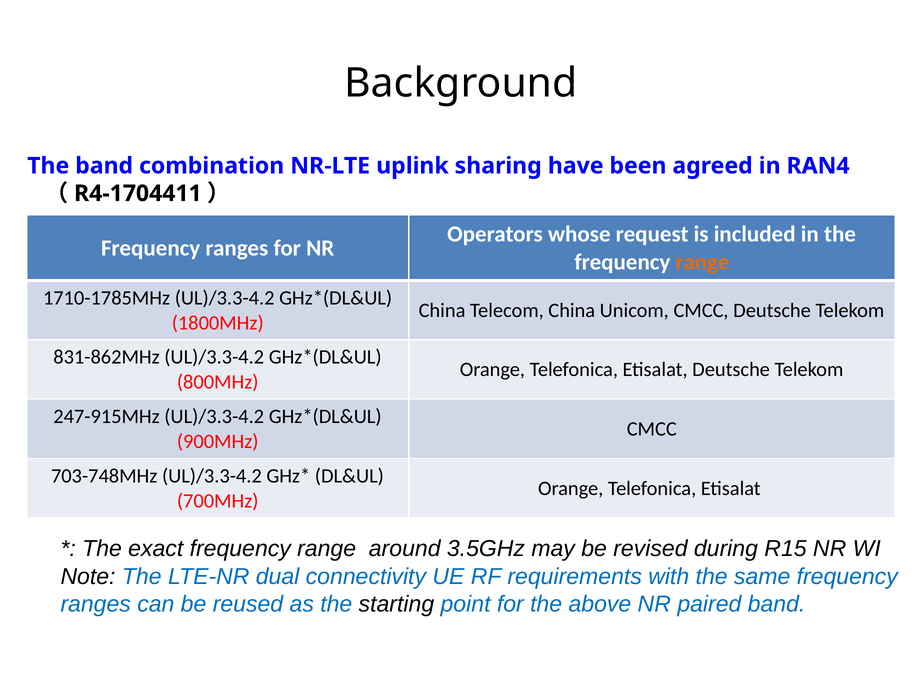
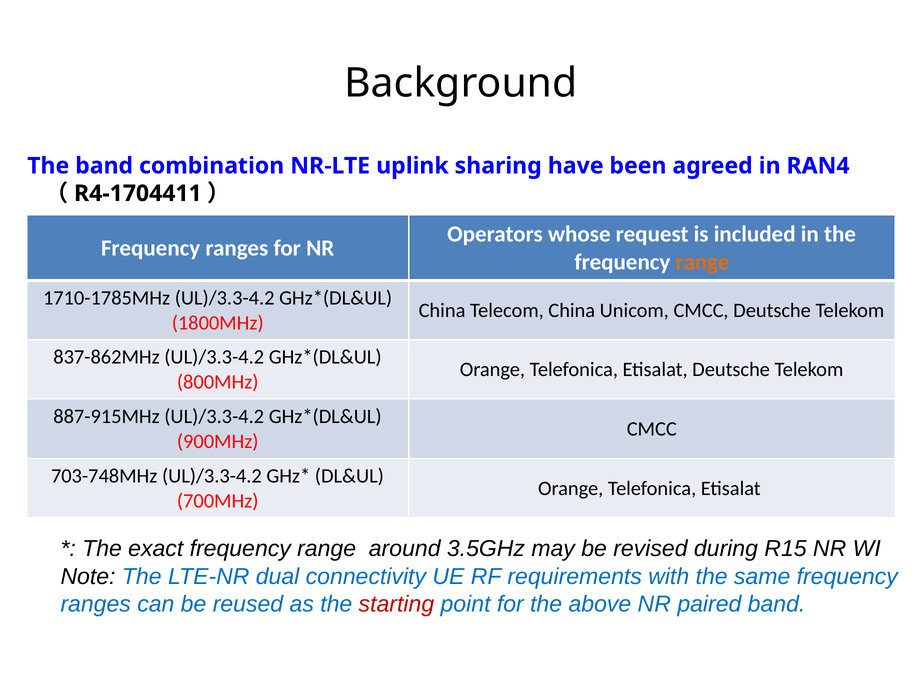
831-862MHz: 831-862MHz -> 837-862MHz (107, 357)
247-915MHz: 247-915MHz -> 887-915MHz (107, 417)
starting colour: black -> red (396, 605)
